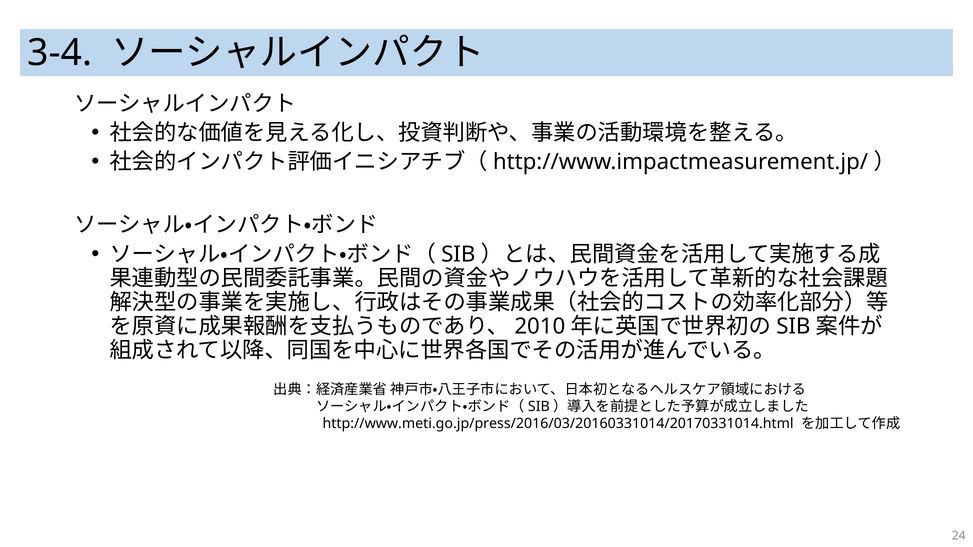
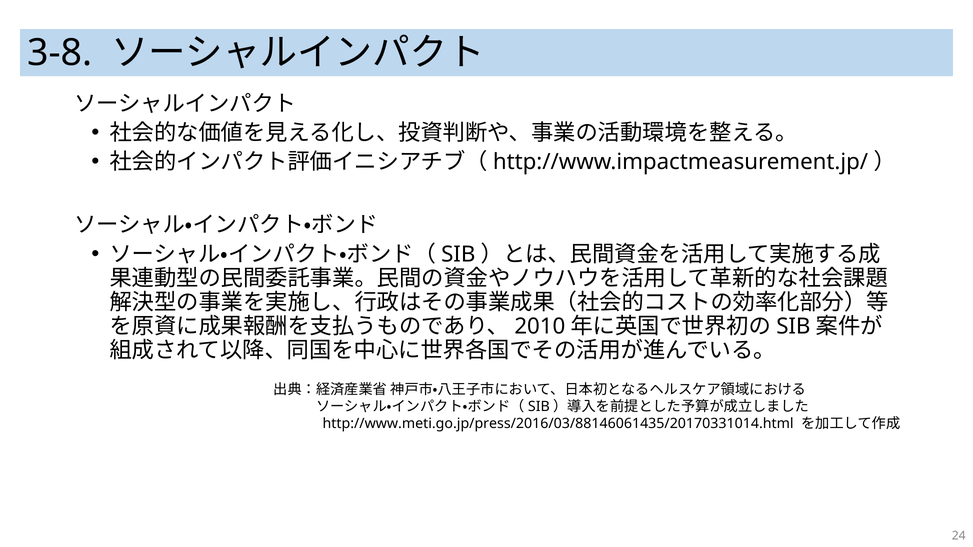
3-4: 3-4 -> 3-8 (60, 53)
http://www.meti.go.jp/press/2016/03/20160331014/20170331014.html: http://www.meti.go.jp/press/2016/03/20160331014/20170331014.html -> http://www.meti.go.jp/press/2016/03/88146061435/20170331014.html (558, 424)
